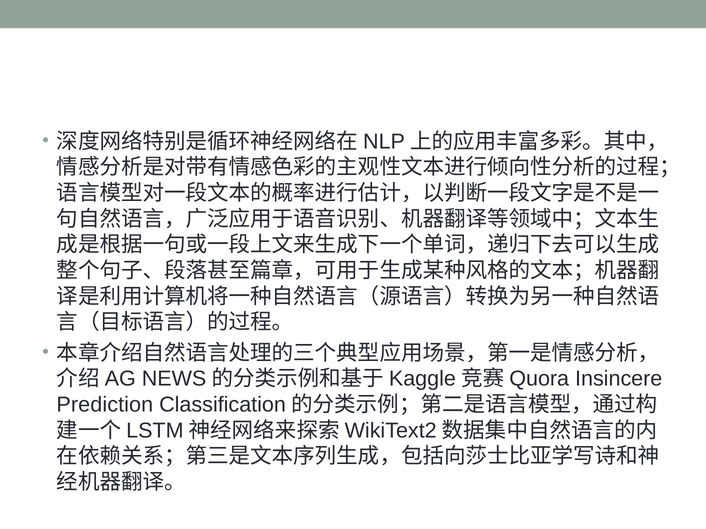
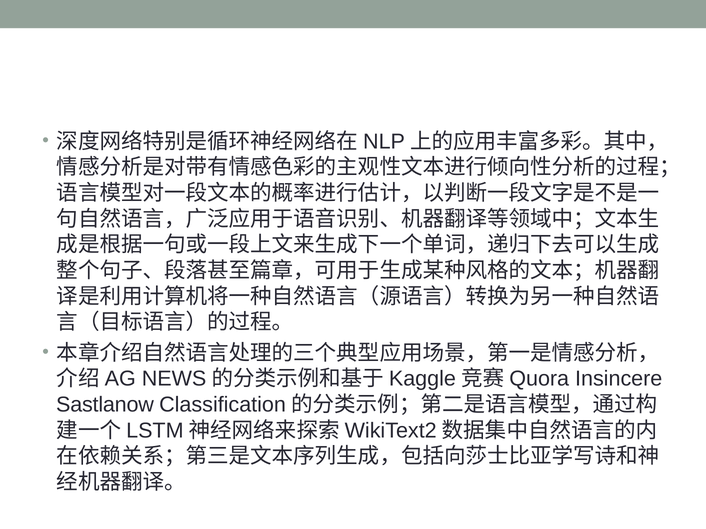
Prediction: Prediction -> Sastlanow (105, 405)
